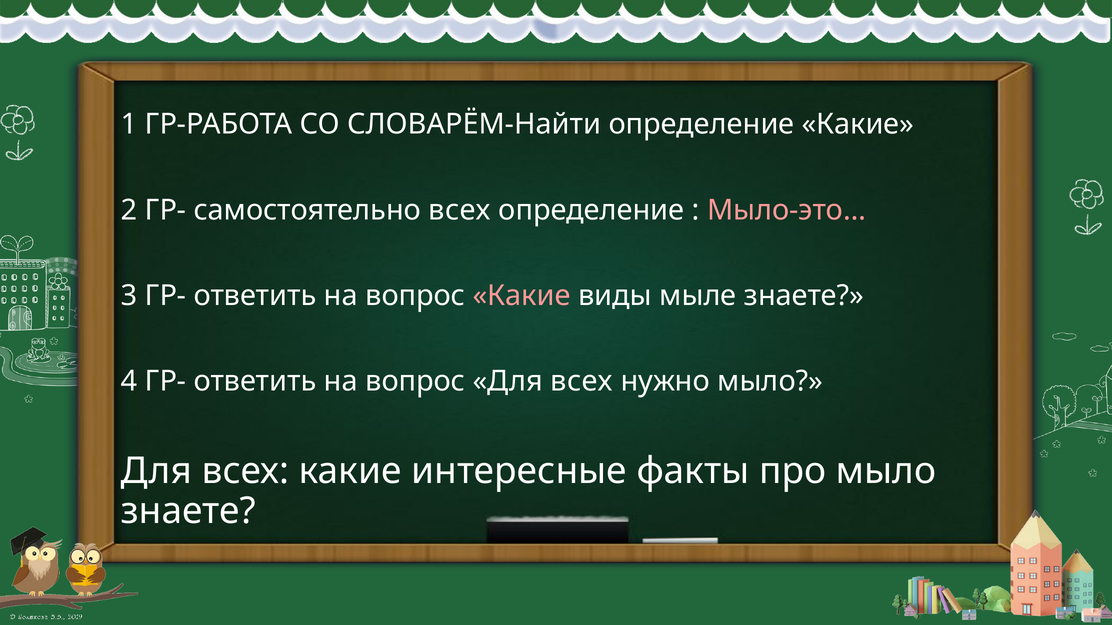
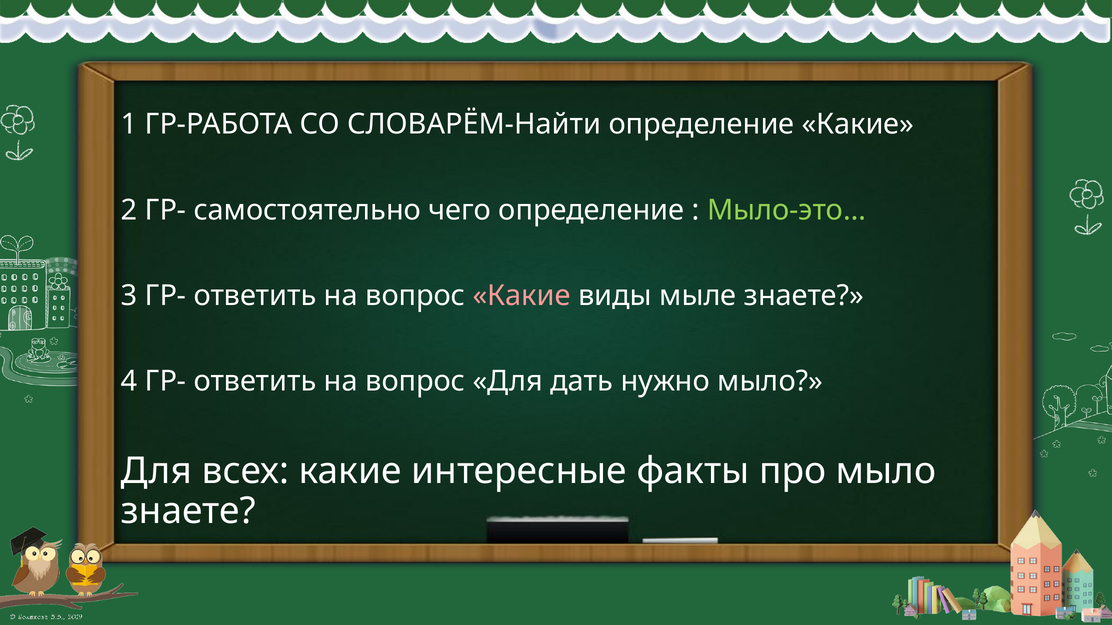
самостоятельно всех: всех -> чего (460, 210)
Мыло-это… colour: pink -> light green (786, 210)
вопрос Для всех: всех -> дать (582, 382)
